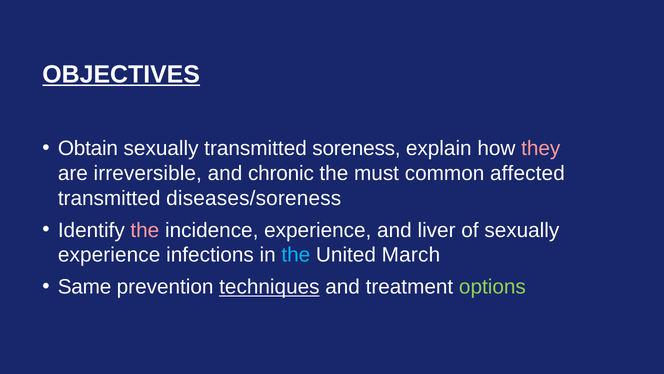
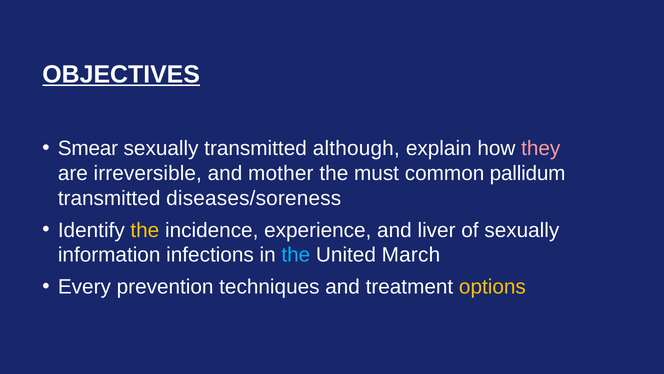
Obtain: Obtain -> Smear (88, 148)
soreness: soreness -> although (356, 148)
chronic: chronic -> mother (281, 173)
affected: affected -> pallidum (528, 173)
the colour: pink -> yellow (145, 230)
experience: experience -> information (109, 255)
Same: Same -> Every (84, 287)
techniques underline: present -> none (269, 287)
options colour: light green -> yellow (492, 287)
